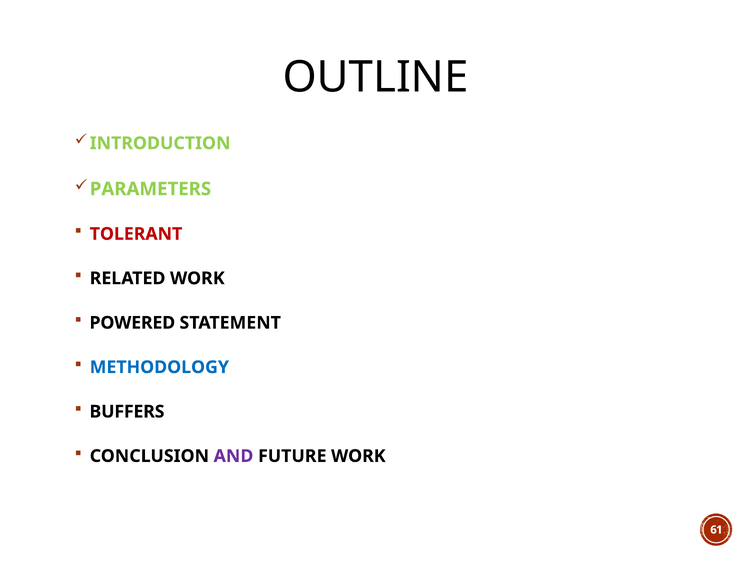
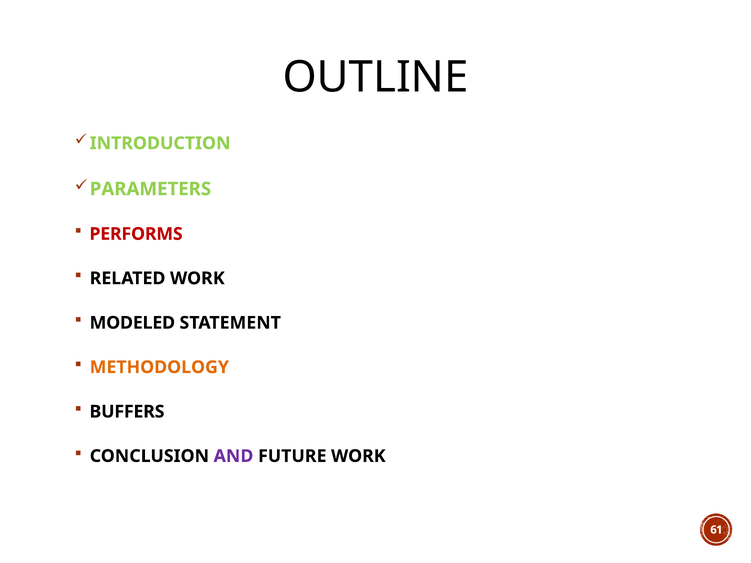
TOLERANT: TOLERANT -> PERFORMS (136, 234)
POWERED: POWERED -> MODELED (132, 323)
METHODOLOGY colour: blue -> orange (159, 367)
